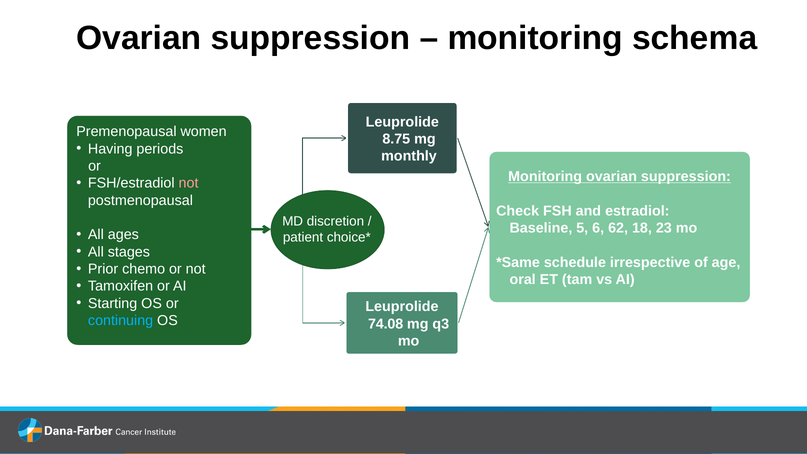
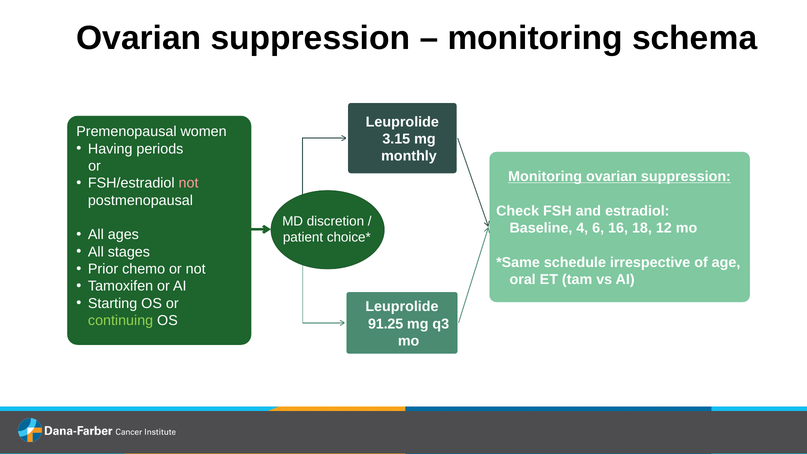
8.75: 8.75 -> 3.15 (396, 139)
5: 5 -> 4 (582, 228)
62: 62 -> 16 (618, 228)
23: 23 -> 12 (664, 228)
continuing colour: light blue -> light green (121, 320)
74.08: 74.08 -> 91.25 (386, 324)
